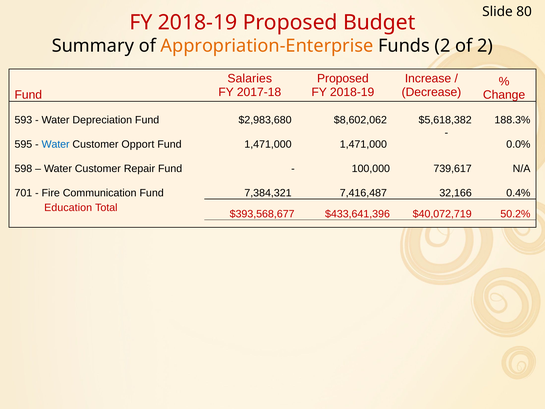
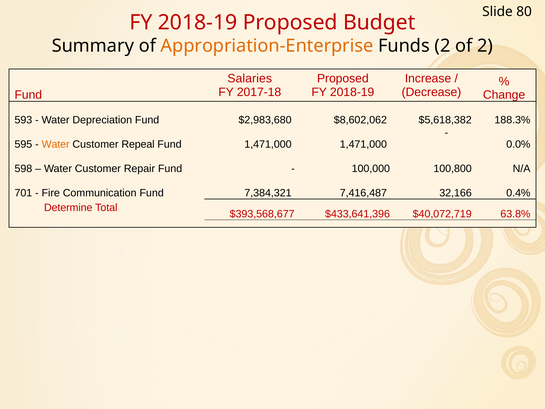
Water colour: blue -> orange (56, 144)
Opport: Opport -> Repeal (138, 144)
739,617: 739,617 -> 100,800 (453, 169)
Education: Education -> Determine (68, 208)
50.2%: 50.2% -> 63.8% (515, 214)
